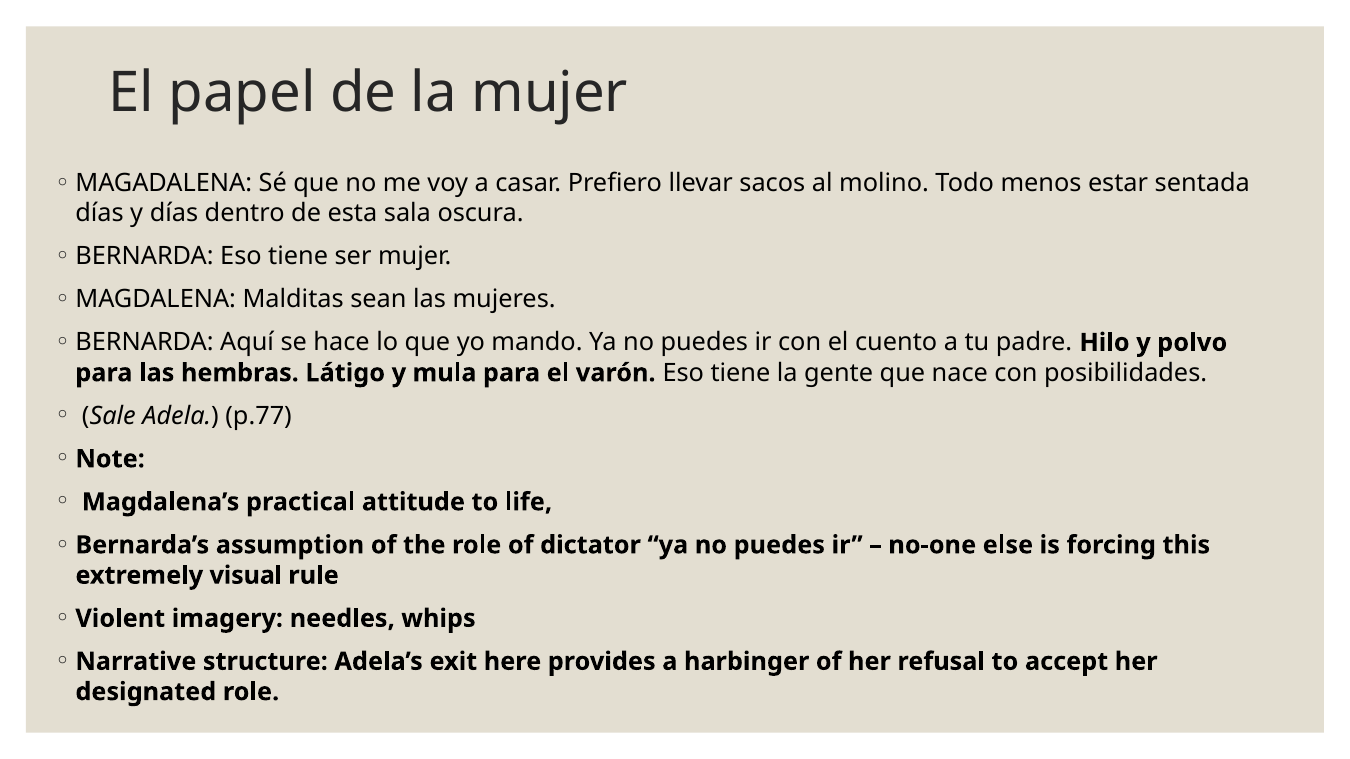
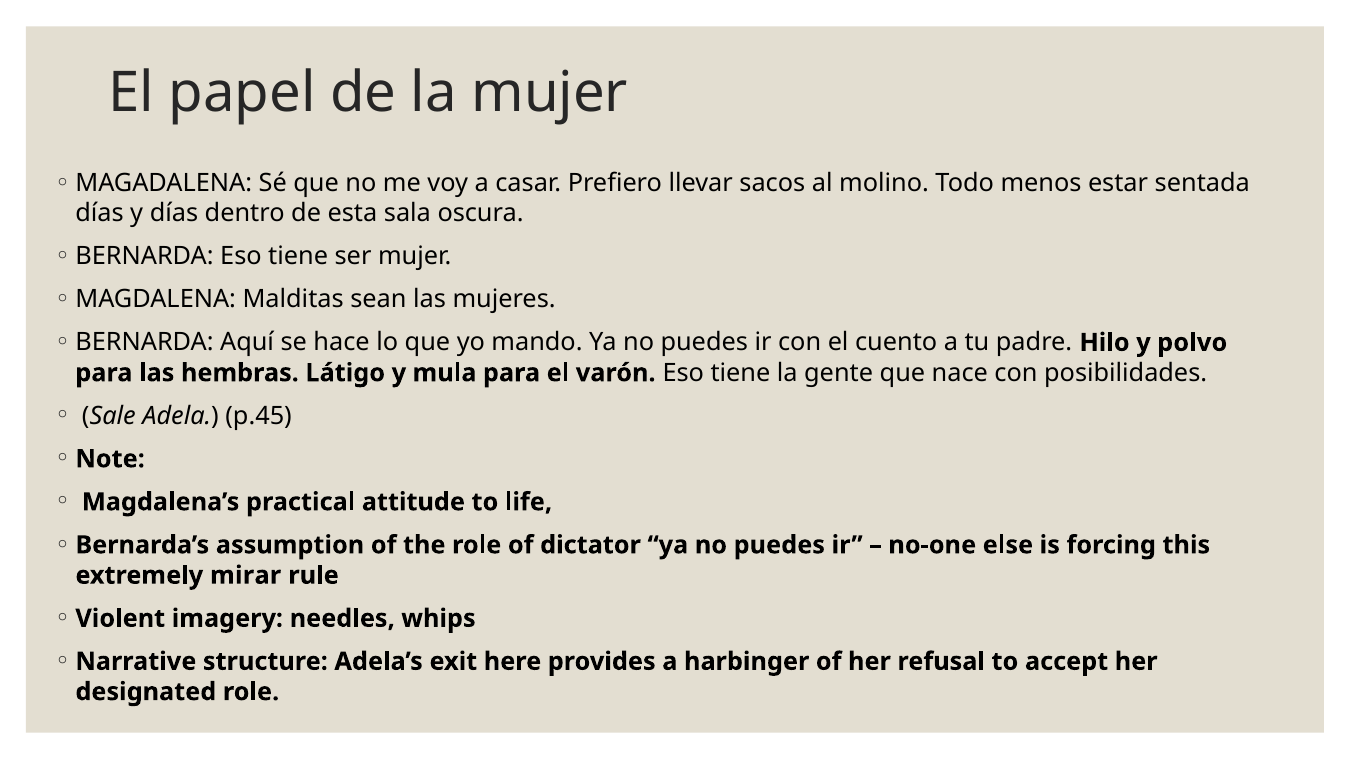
p.77: p.77 -> p.45 (259, 416)
visual: visual -> mirar (246, 576)
